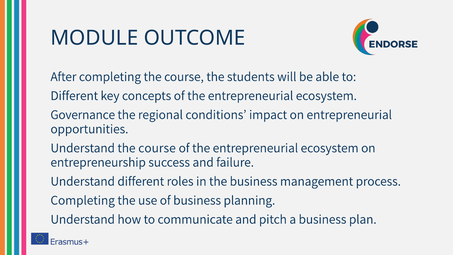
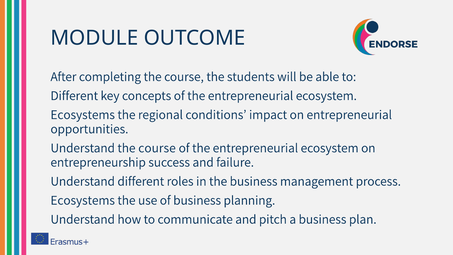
Governance: Governance -> Ecosystems (83, 115)
Completing: Completing -> Ecosystems (83, 200)
